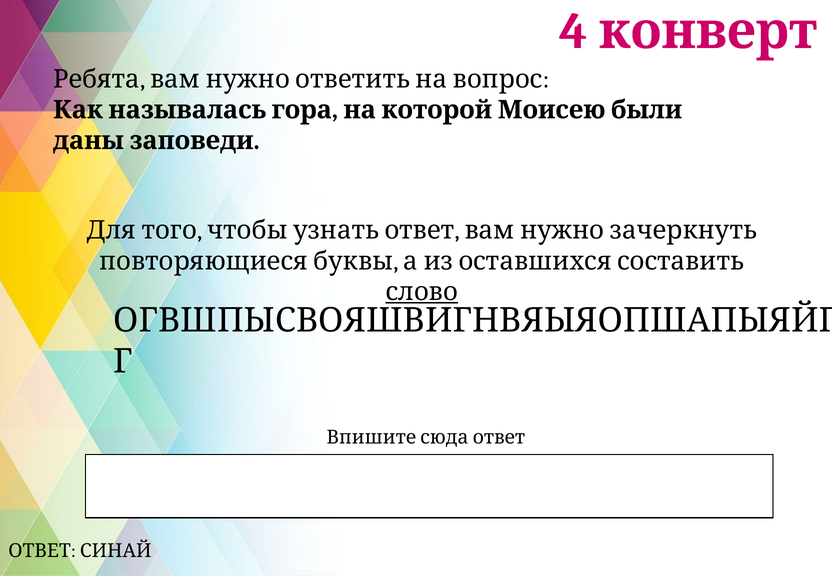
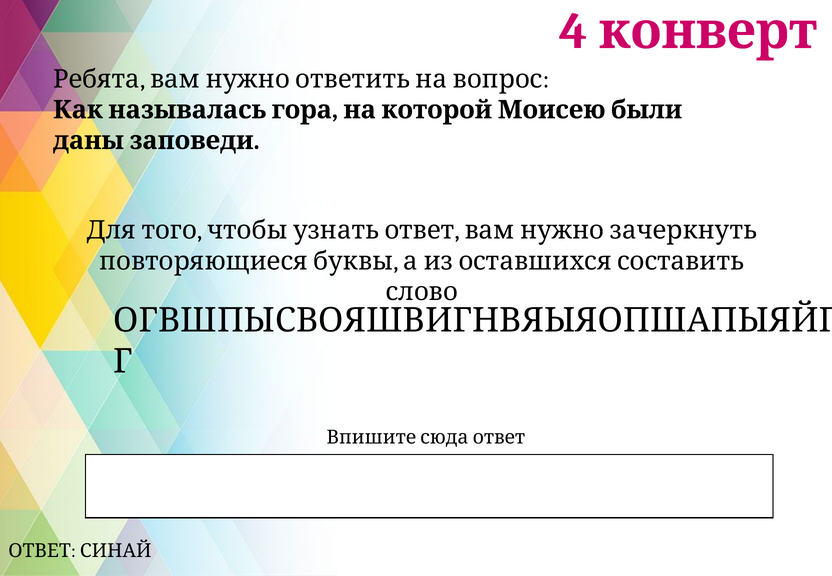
слово underline: present -> none (422, 292)
